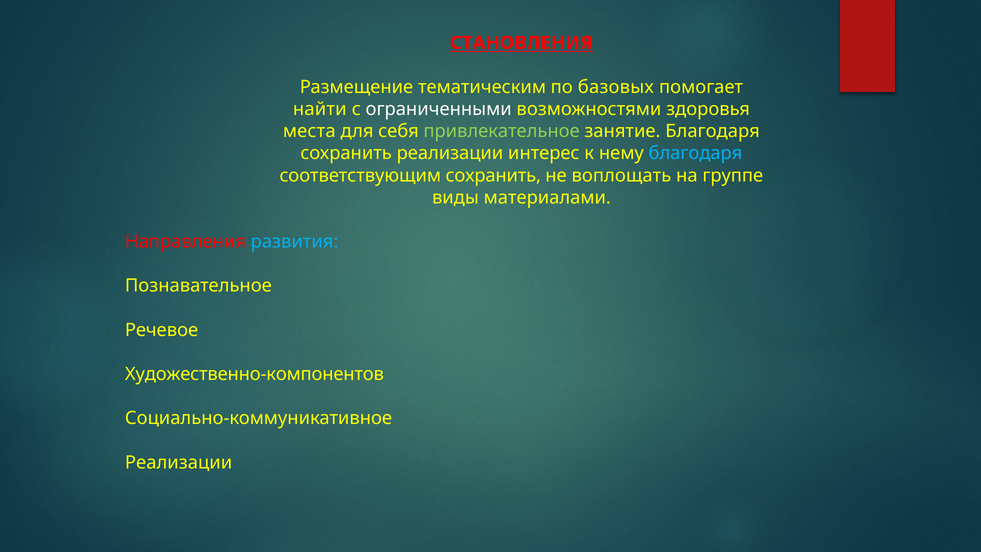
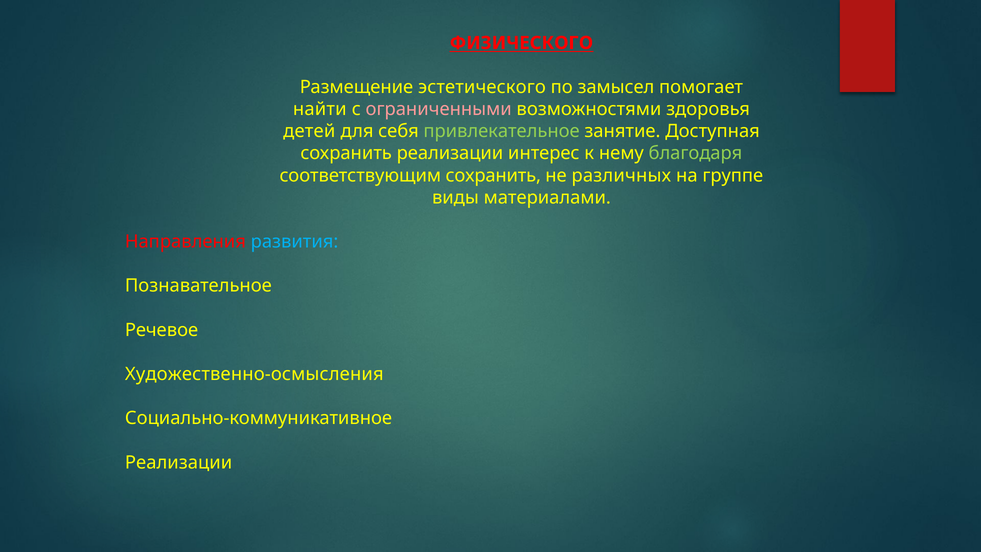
СТАНОВЛЕНИЯ: СТАНОВЛЕНИЯ -> ФИЗИЧЕСКОГО (521, 43)
тематическим: тематическим -> эстетического (482, 87)
базовых: базовых -> замысел (616, 87)
ограниченными colour: white -> pink (439, 109)
места: места -> детей (309, 131)
занятие Благодаря: Благодаря -> Доступная (713, 131)
благодаря colour: light blue -> light green (695, 153)
воплощать: воплощать -> различных (621, 175)
Художественно-компонентов: Художественно-компонентов -> Художественно-осмысления (254, 374)
